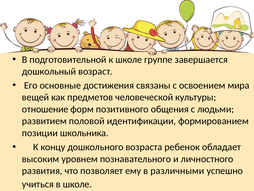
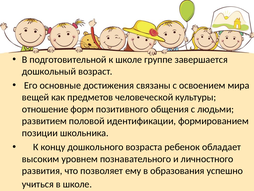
различными: различными -> образования (177, 170)
